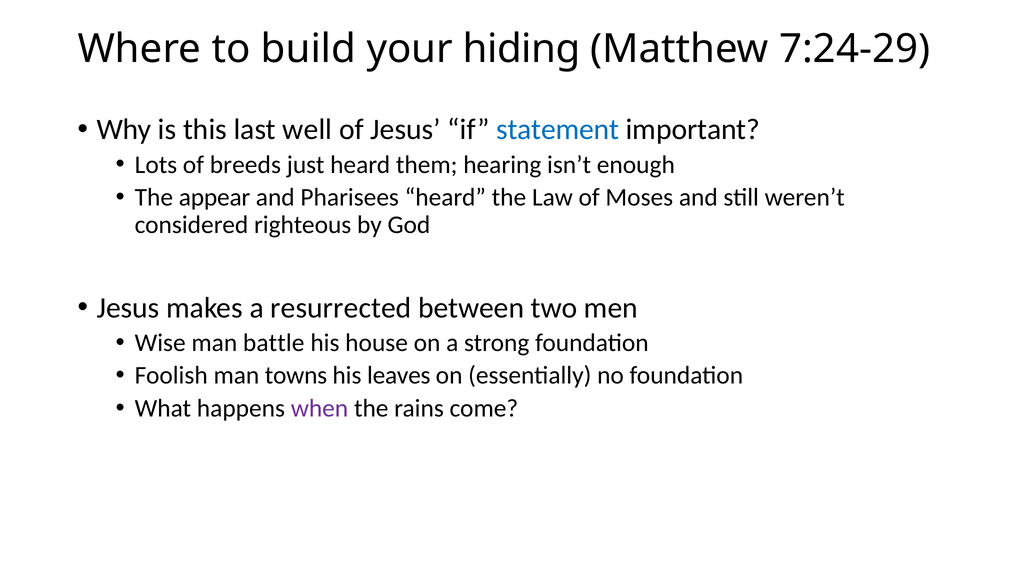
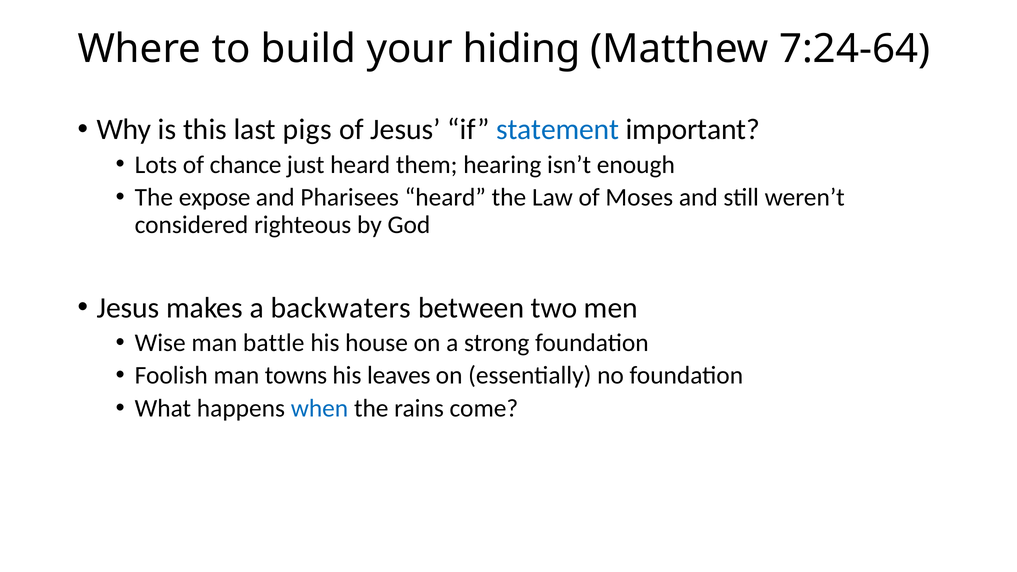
7:24-29: 7:24-29 -> 7:24-64 (855, 49)
well: well -> pigs (307, 130)
breeds: breeds -> chance (246, 165)
appear: appear -> expose (215, 197)
resurrected: resurrected -> backwaters (341, 308)
when colour: purple -> blue (319, 408)
